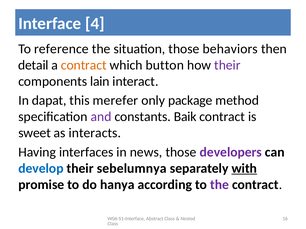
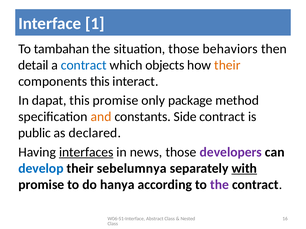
4: 4 -> 1 (95, 24)
reference: reference -> tambahan (62, 49)
contract colour: orange -> blue (84, 65)
button: button -> objects (165, 65)
their colour: purple -> orange (227, 65)
components lain: lain -> this (100, 82)
this merefer: merefer -> promise (115, 101)
and colour: purple -> orange (101, 117)
Baik: Baik -> Side (185, 117)
sweet: sweet -> public (35, 133)
interacts: interacts -> declared (95, 133)
interfaces underline: none -> present (86, 152)
